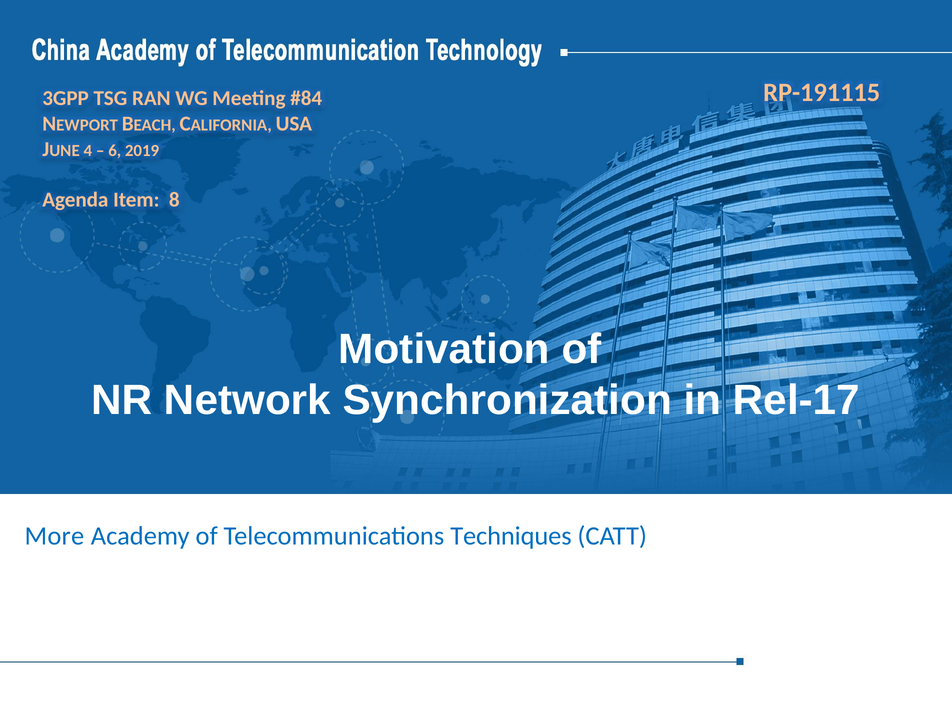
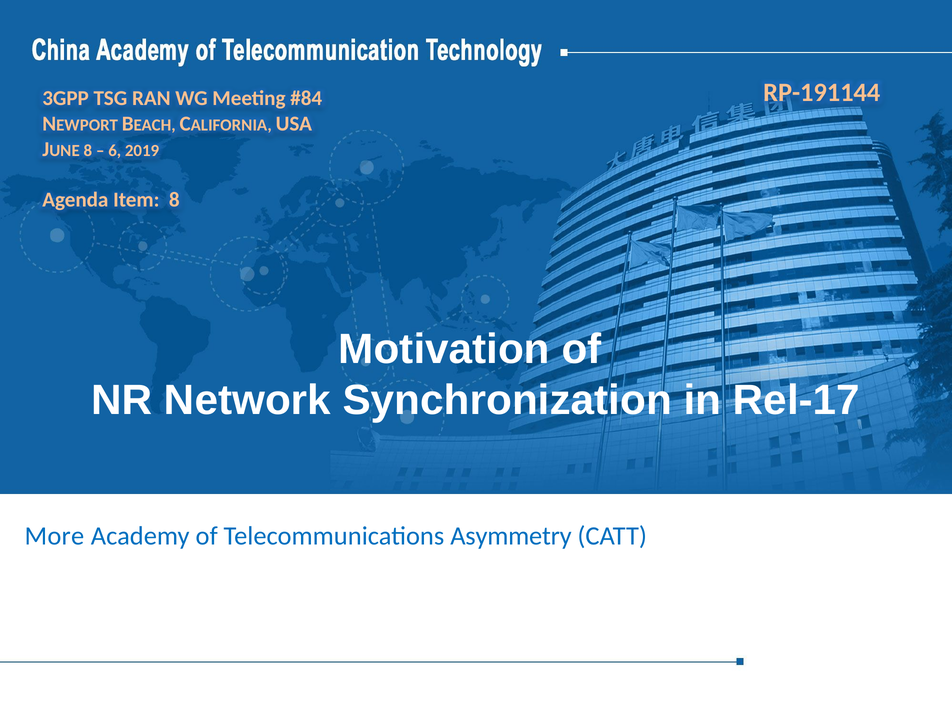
RP-191115: RP-191115 -> RP-191144 (822, 92)
4: 4 -> 8 (88, 151)
Techniques: Techniques -> Asymmetry (511, 536)
